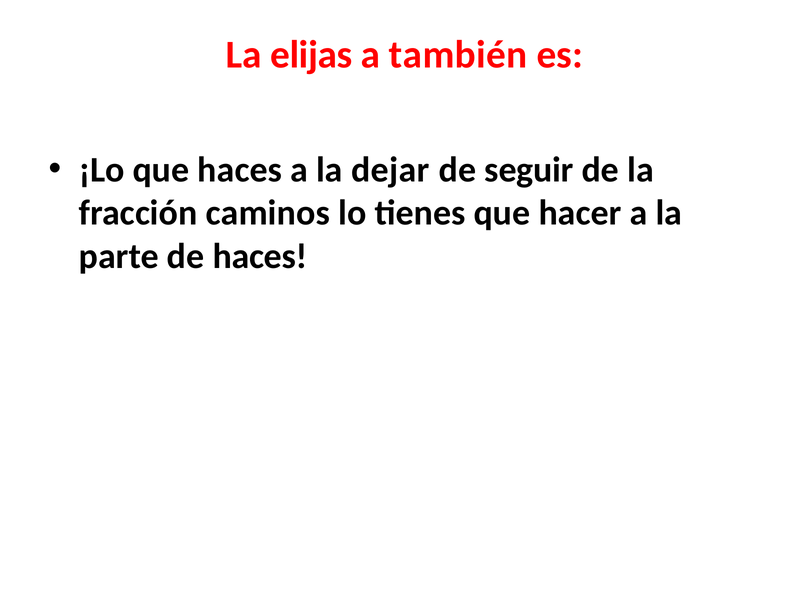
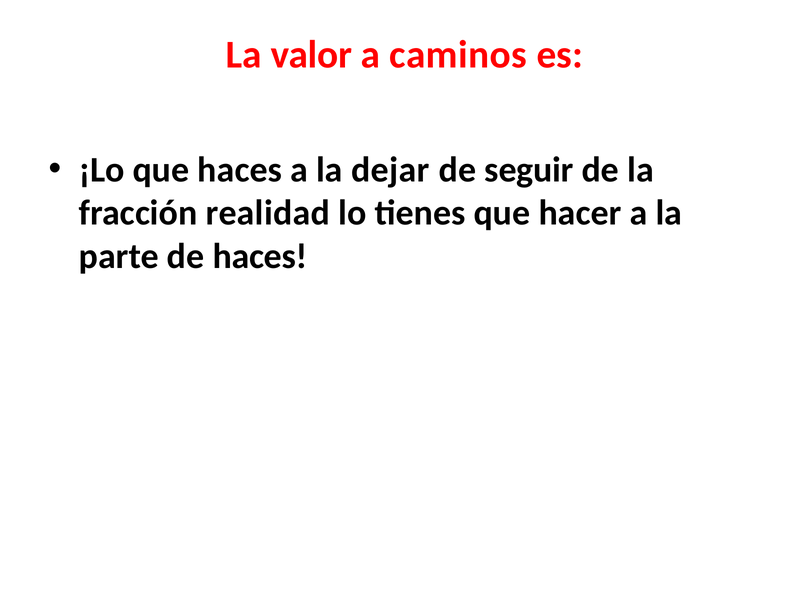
elijas: elijas -> valor (311, 55)
también: también -> caminos (458, 55)
caminos: caminos -> realidad (268, 213)
